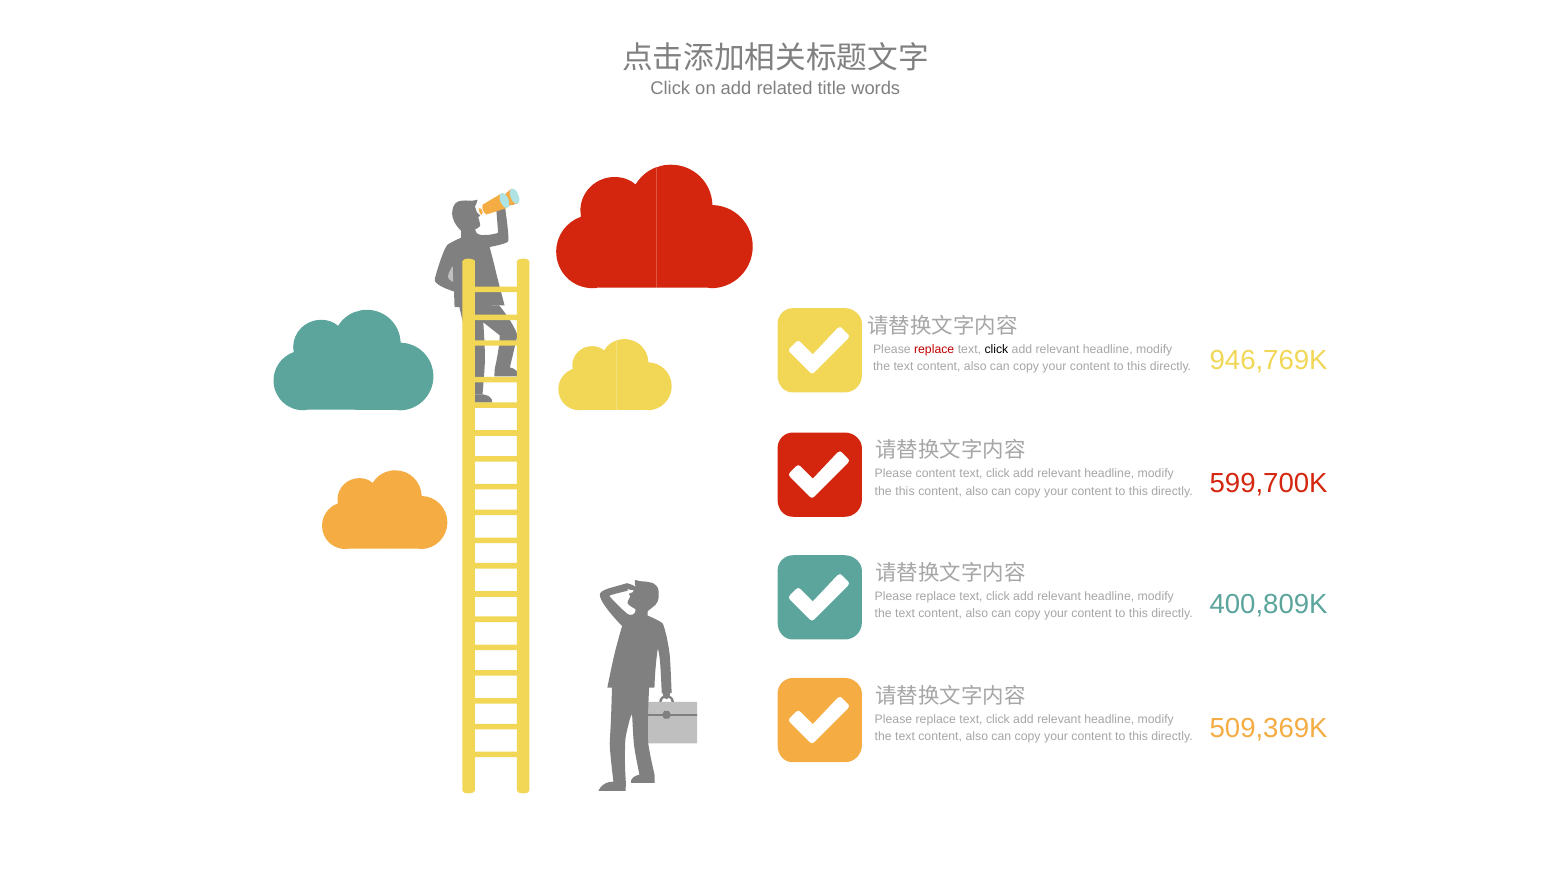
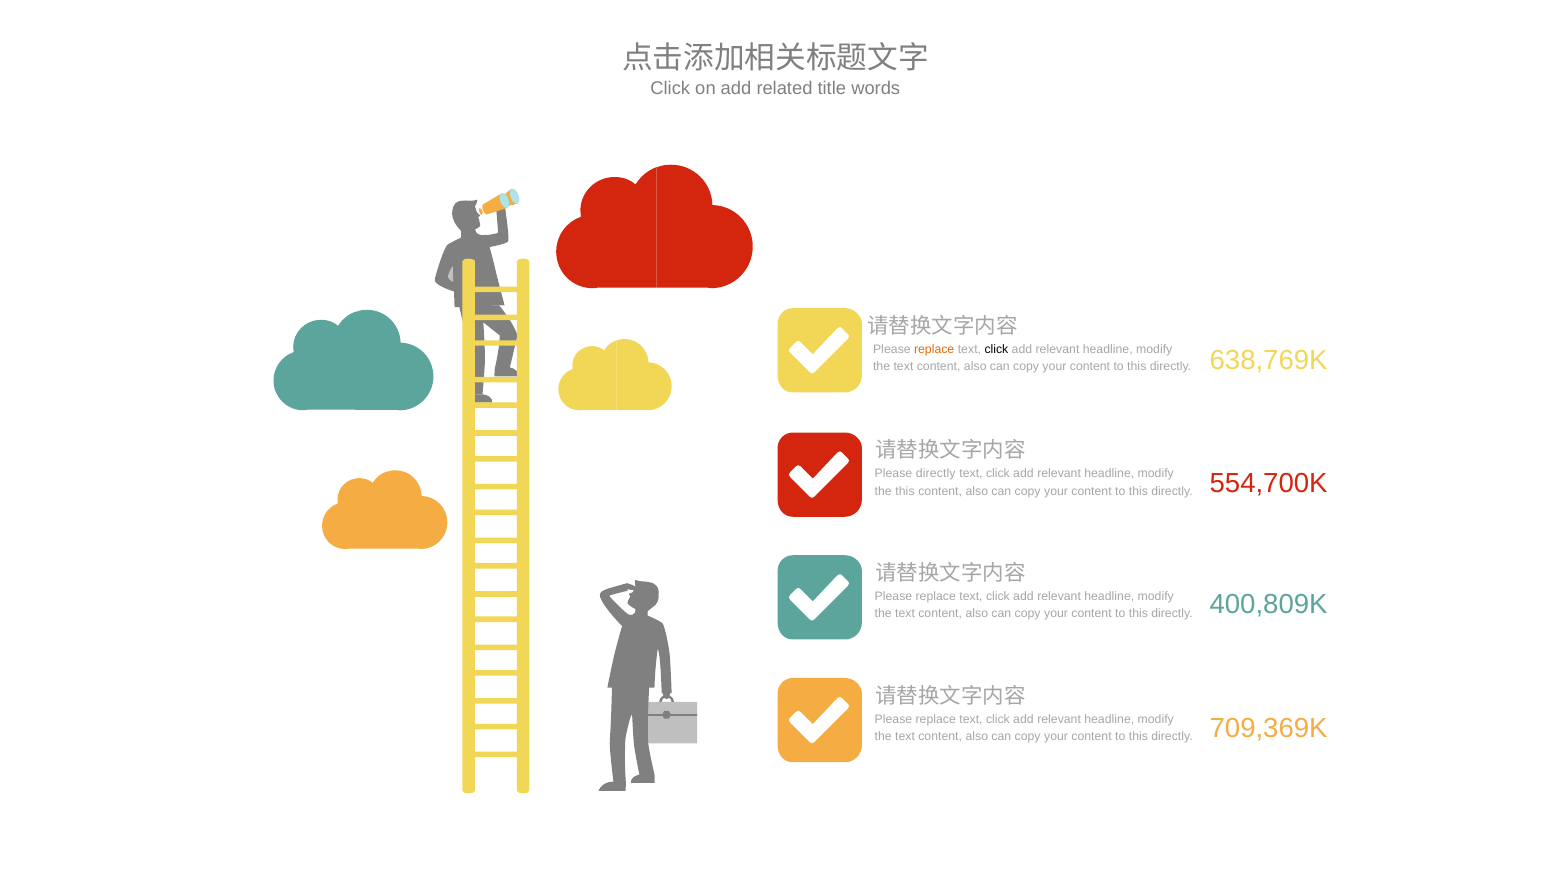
replace colour: red -> orange (934, 349)
946,769K: 946,769K -> 638,769K (1269, 361)
Please content: content -> directly (936, 474)
599,700K: 599,700K -> 554,700K (1269, 483)
509,369K: 509,369K -> 709,369K (1269, 729)
